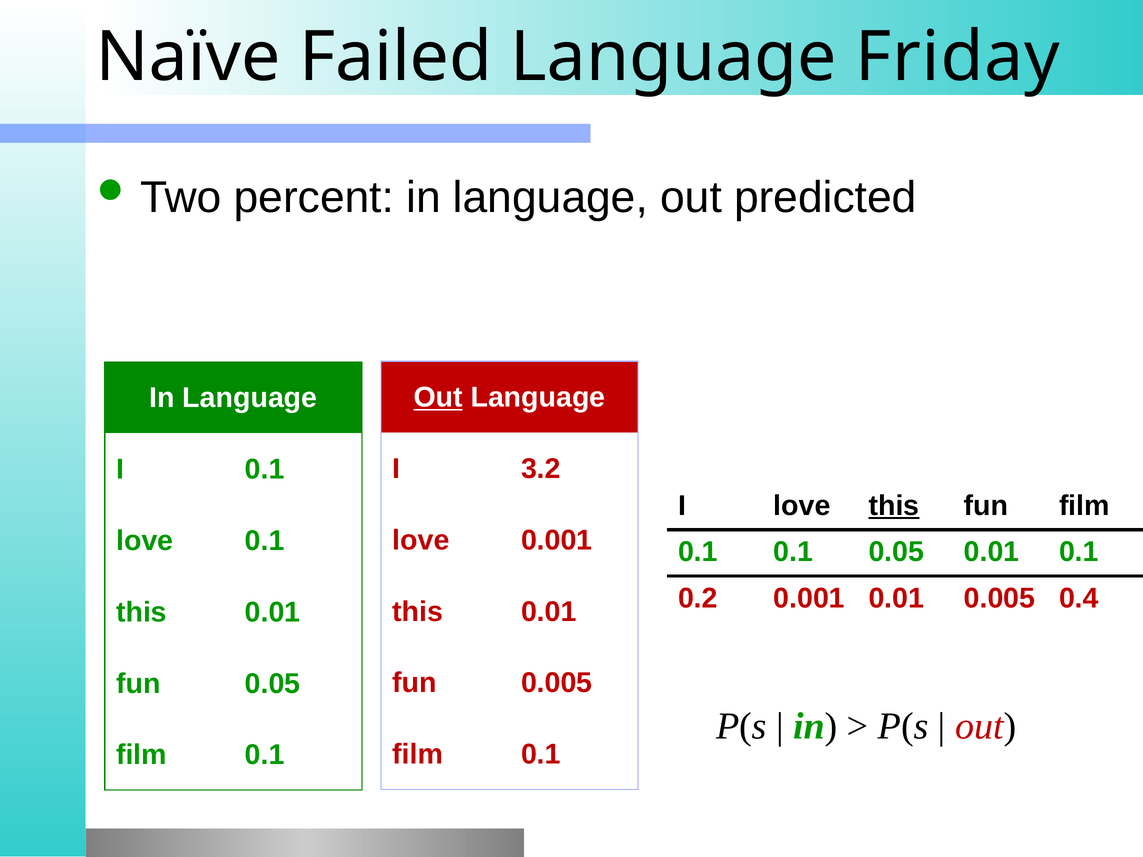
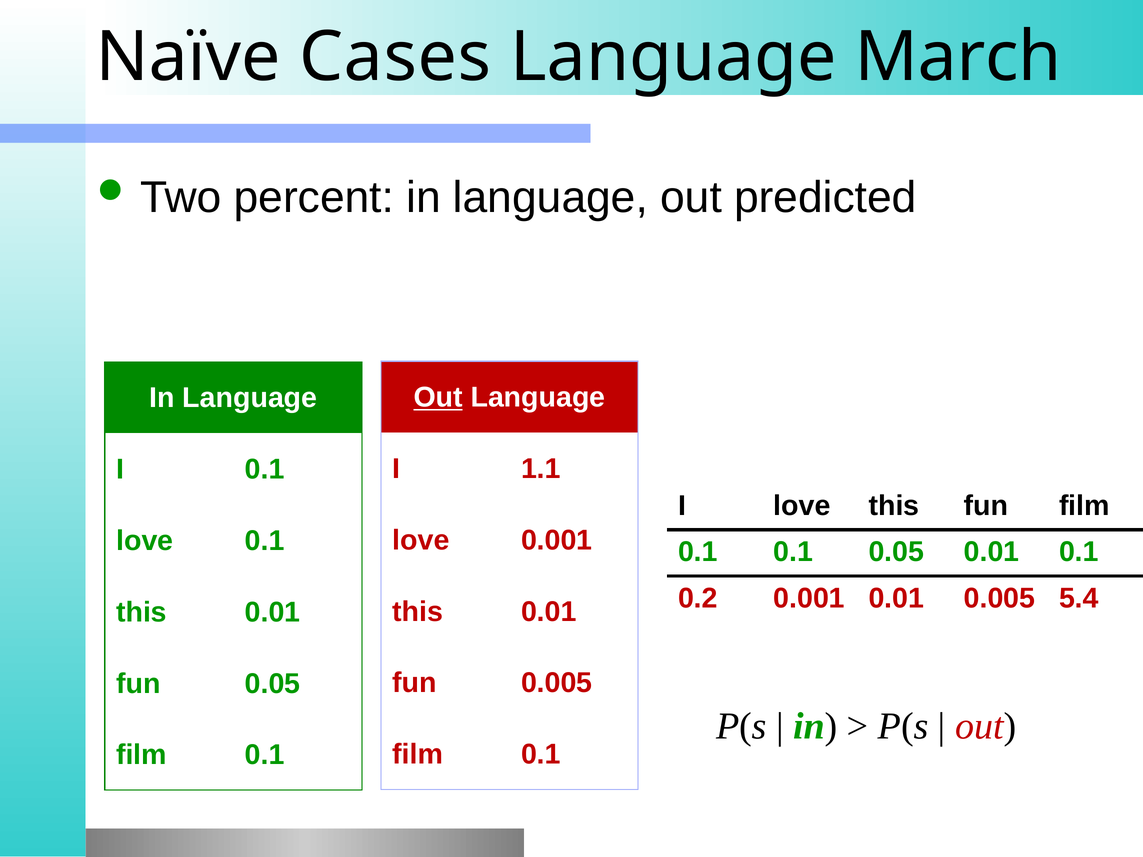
Failed: Failed -> Cases (395, 57)
Friday: Friday -> March (958, 57)
3.2: 3.2 -> 1.1 (541, 469)
this underline: present -> none (894, 506)
0.4: 0.4 -> 5.4 (1079, 598)
